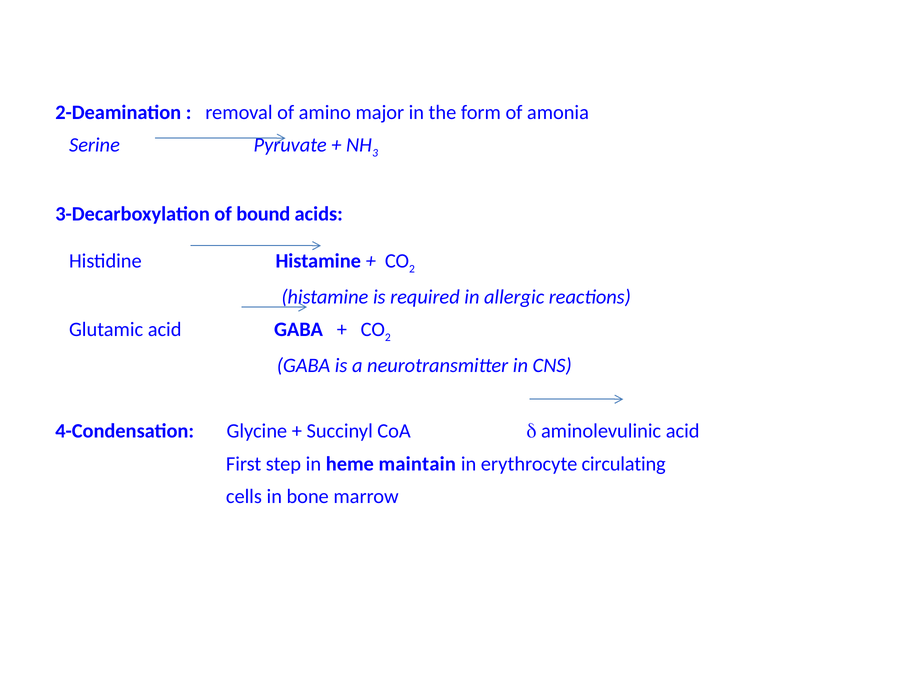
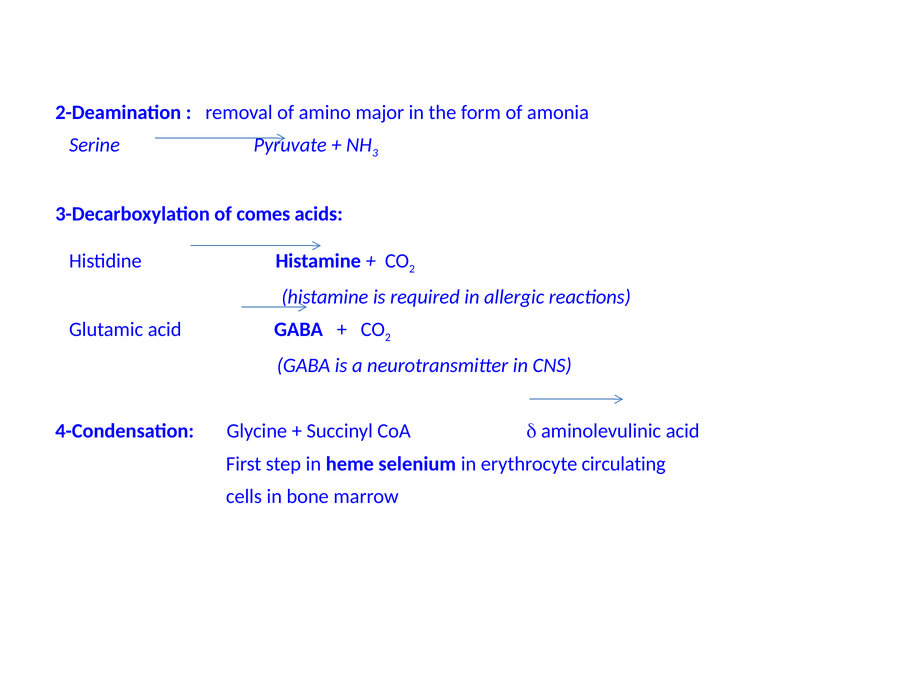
bound: bound -> comes (263, 214)
maintain: maintain -> selenium (417, 464)
